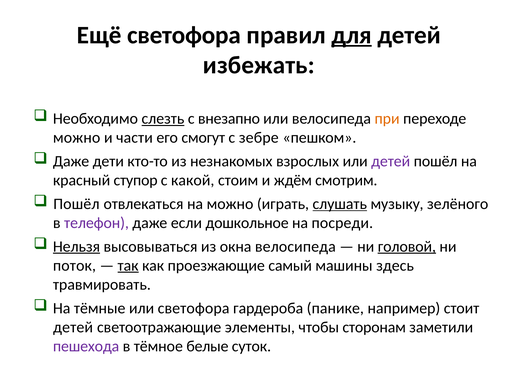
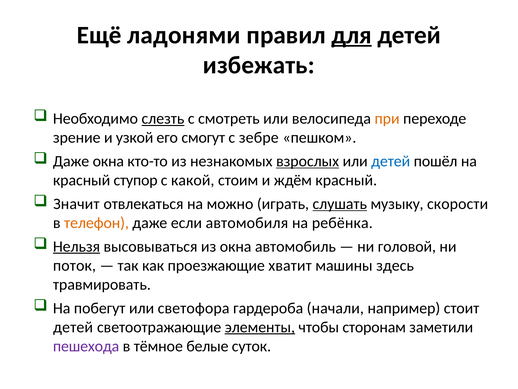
Ещё светофора: светофора -> ладонями (184, 35)
внезапно: внезапно -> смотреть (229, 118)
можно: можно -> зрение (77, 137)
части: части -> узкой (135, 137)
Даже дети: дети -> окна (108, 161)
взрослых underline: none -> present (308, 161)
детей colour: purple -> blue (391, 161)
ждём смотрим: смотрим -> красный (346, 180)
Пошёл: Пошёл -> Значит (76, 204)
зелёного: зелёного -> скорости (458, 204)
телефон colour: purple -> orange (96, 223)
дошкольное: дошкольное -> автомобиля (247, 223)
посреди: посреди -> ребёнка (342, 223)
окна велосипеда: велосипеда -> автомобиль (295, 246)
головой underline: present -> none (407, 246)
так underline: present -> none (128, 265)
самый: самый -> хватит (290, 265)
тёмные: тёмные -> побегут (100, 308)
панике: панике -> начали (335, 308)
элементы underline: none -> present (260, 327)
